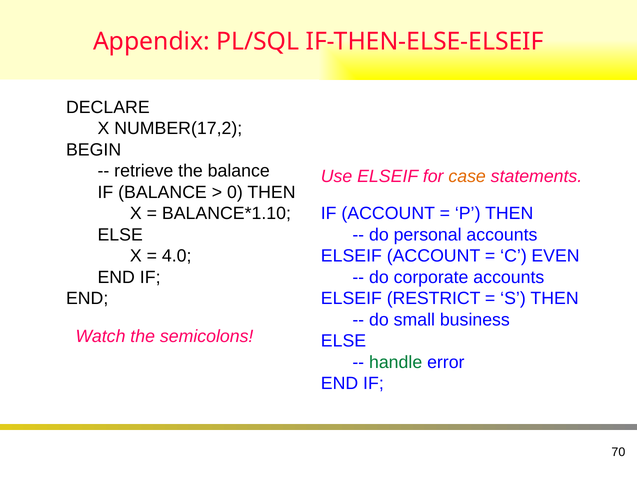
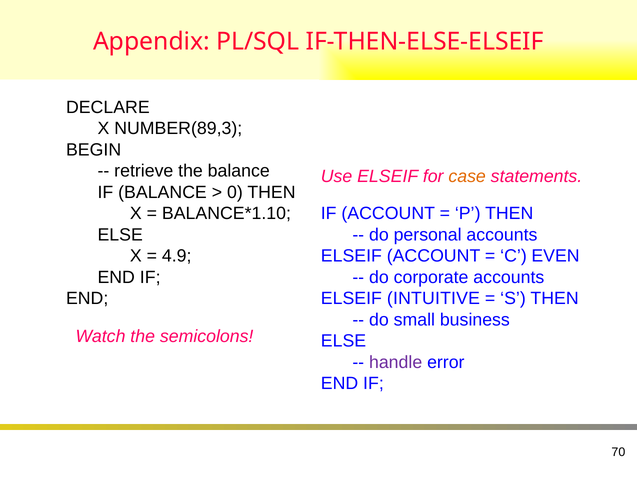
NUMBER(17,2: NUMBER(17,2 -> NUMBER(89,3 (178, 129)
4.0: 4.0 -> 4.9 (177, 256)
RESTRICT: RESTRICT -> INTUITIVE (433, 298)
handle colour: green -> purple (396, 362)
